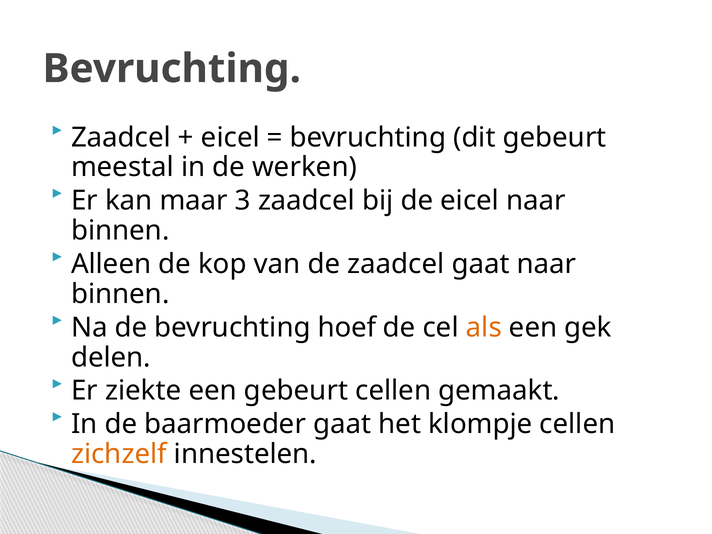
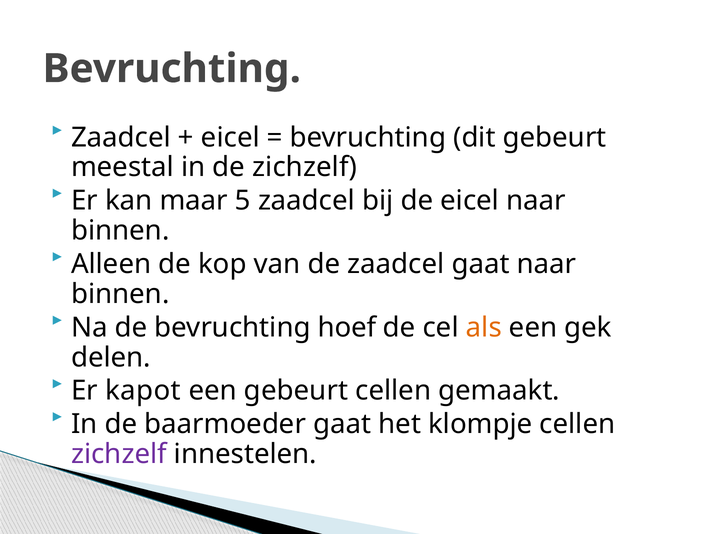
de werken: werken -> zichzelf (305, 167)
3: 3 -> 5 (243, 201)
ziekte: ziekte -> kapot (143, 391)
zichzelf colour: orange -> purple (119, 454)
